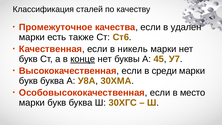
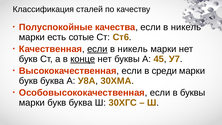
Промежуточное: Промежуточное -> Полуспокойные (56, 27)
качества если в удален: удален -> никель (186, 27)
также: также -> сотые (81, 37)
если underline: none -> present (97, 49)
в место: место -> буквы (193, 93)
